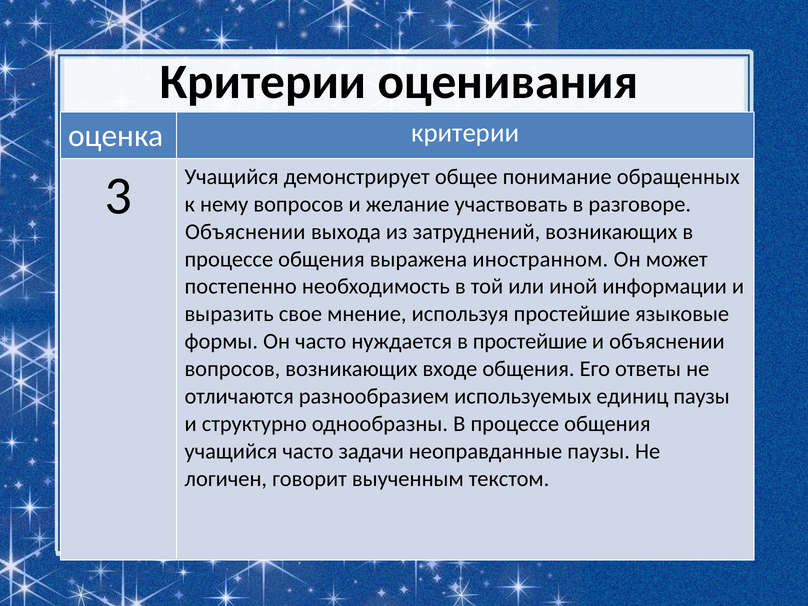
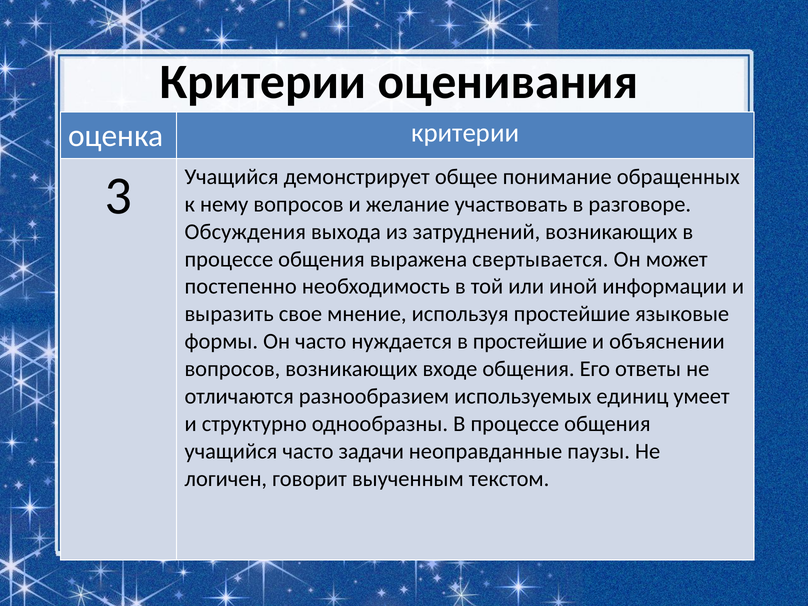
Объяснении: Объяснении -> Обсуждения (245, 232)
иностранном: иностранном -> свертывается (540, 259)
единиц паузы: паузы -> умеет (702, 397)
